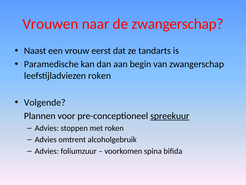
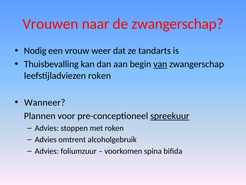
Naast: Naast -> Nodig (35, 51)
eerst: eerst -> weer (101, 51)
Paramedische: Paramedische -> Thuisbevalling (51, 64)
van underline: none -> present (160, 64)
Volgende: Volgende -> Wanneer (45, 102)
